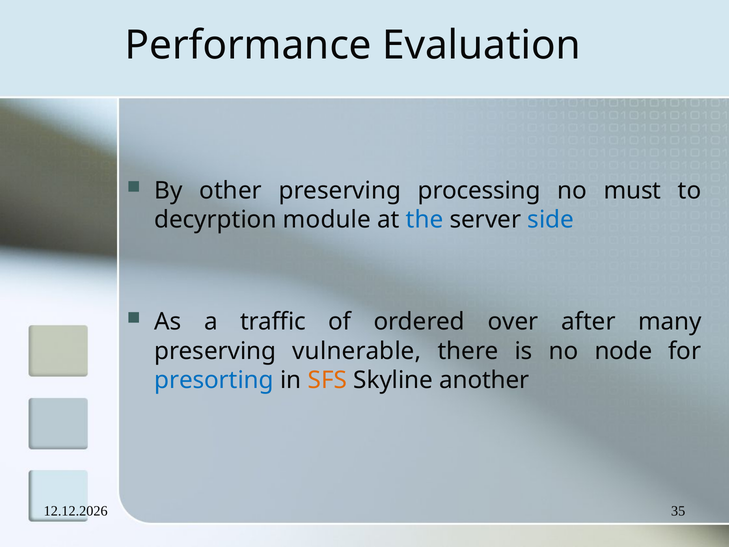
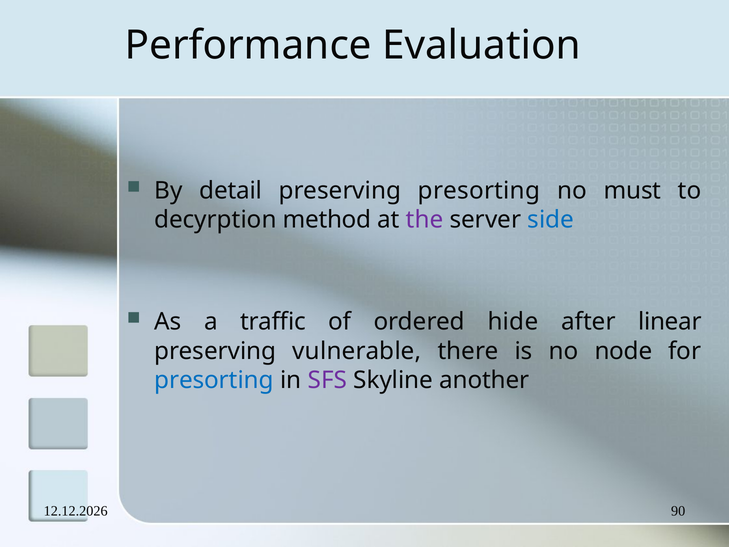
other: other -> detail (231, 190)
preserving processing: processing -> presorting (479, 190)
module: module -> method (327, 220)
the colour: blue -> purple (425, 220)
over: over -> hide (513, 322)
many: many -> linear (670, 322)
SFS colour: orange -> purple (327, 380)
35: 35 -> 90 (678, 511)
